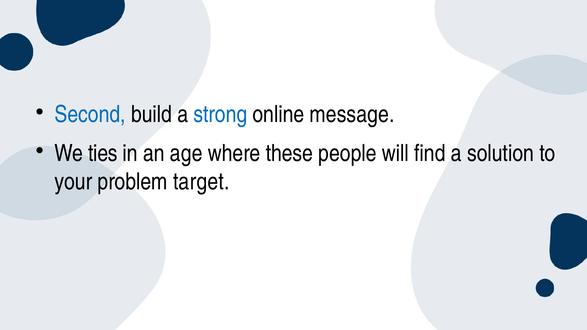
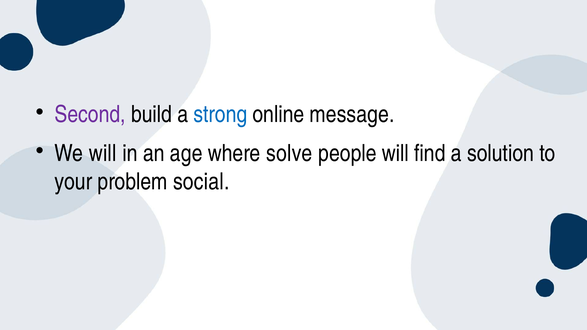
Second colour: blue -> purple (90, 115)
We ties: ties -> will (103, 153)
these: these -> solve (289, 153)
target: target -> social (201, 182)
